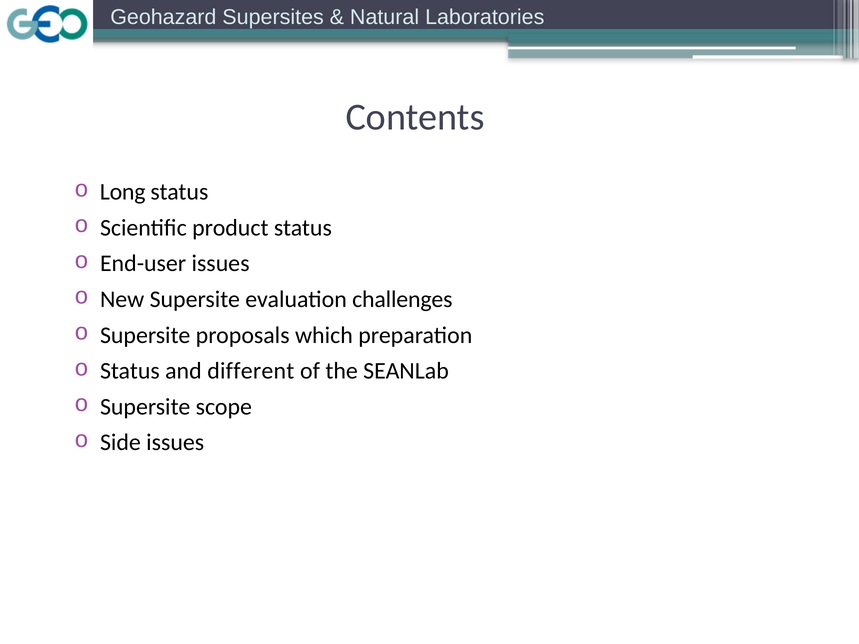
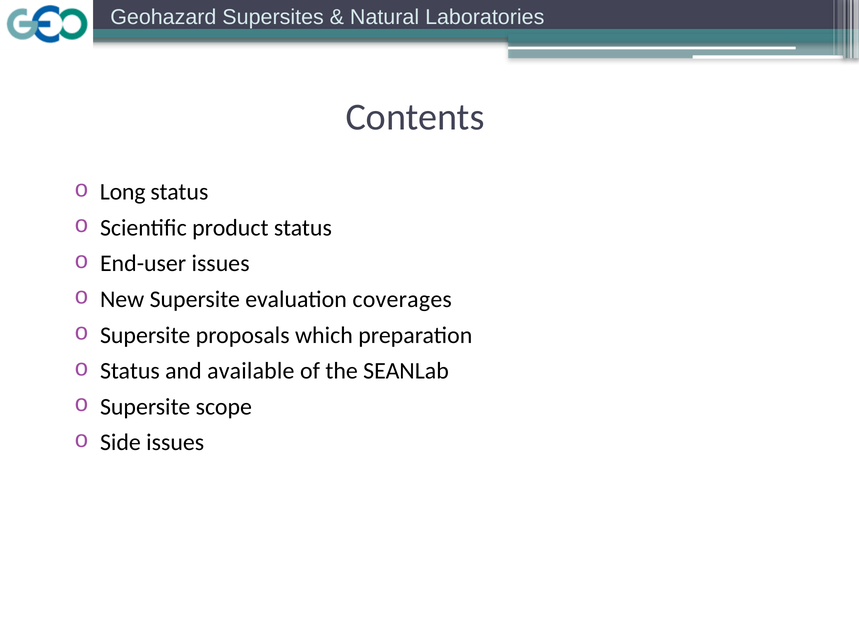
challenges: challenges -> coverages (402, 299)
different: different -> available (251, 371)
